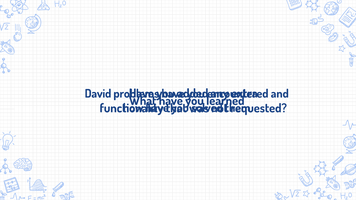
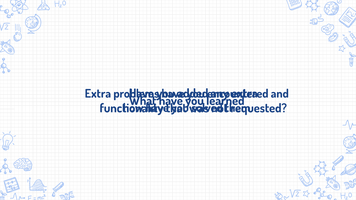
David: David -> Extra (98, 94)
